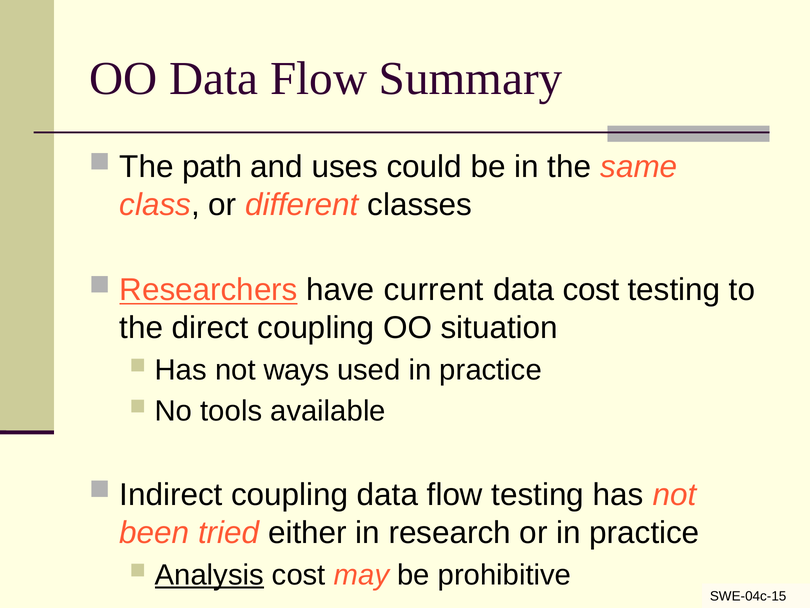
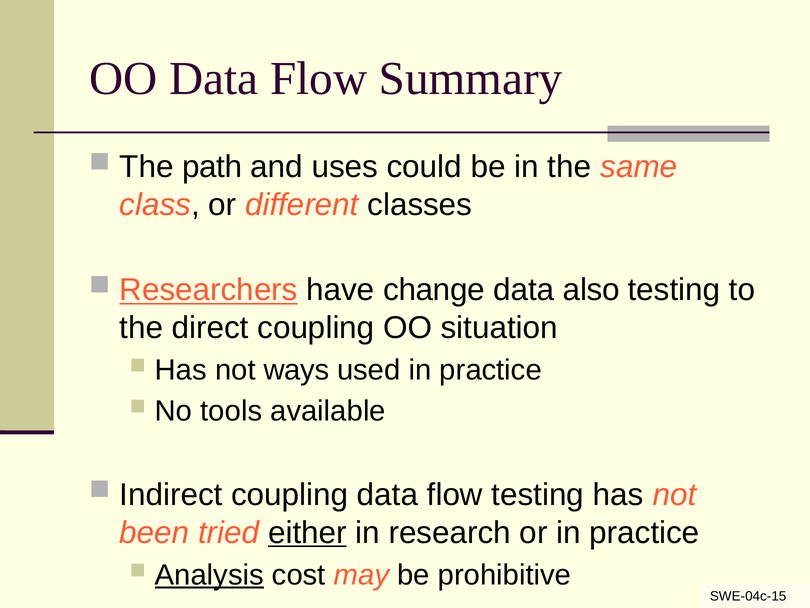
current: current -> change (434, 290)
data cost: cost -> also (591, 290)
either underline: none -> present (307, 532)
